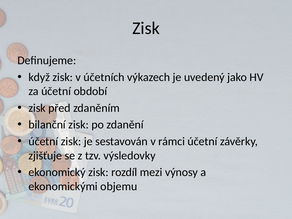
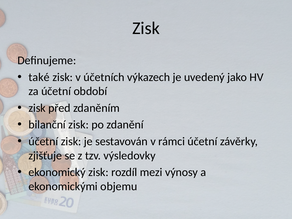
když: když -> také (39, 77)
